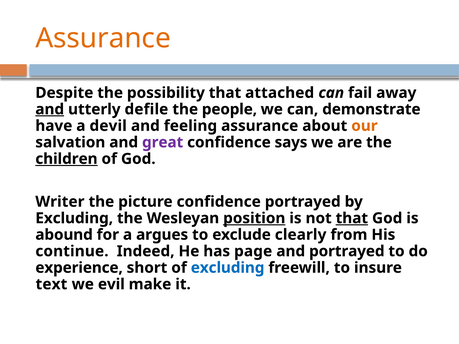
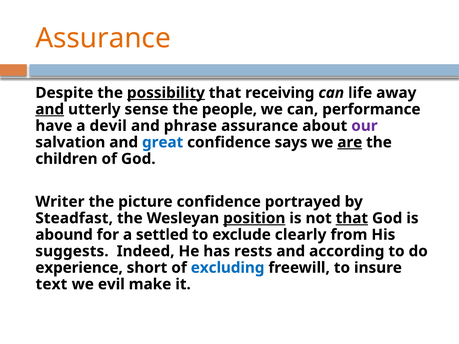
possibility underline: none -> present (166, 93)
attached: attached -> receiving (280, 93)
fail: fail -> life (360, 93)
defile: defile -> sense (146, 109)
demonstrate: demonstrate -> performance (371, 109)
feeling: feeling -> phrase (190, 126)
our colour: orange -> purple (364, 126)
great colour: purple -> blue (163, 142)
are underline: none -> present (350, 142)
children underline: present -> none (66, 159)
Excluding: Excluding -> Steadfast (74, 218)
argues: argues -> settled (162, 235)
continue: continue -> suggests (72, 251)
page: page -> rests (253, 251)
and portrayed: portrayed -> according (347, 251)
